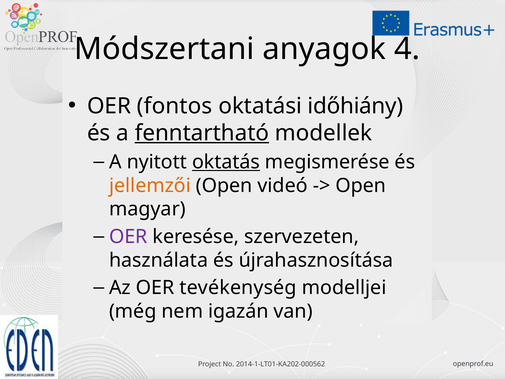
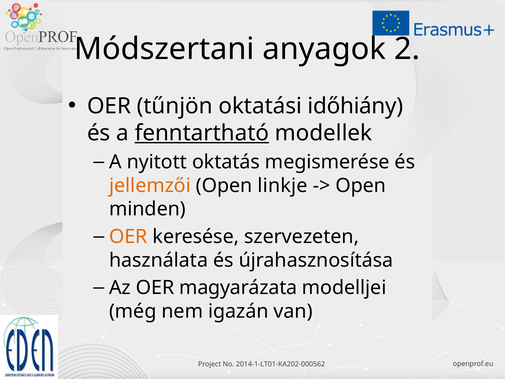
4: 4 -> 2 (407, 49)
fontos: fontos -> tűnjön (175, 106)
oktatás underline: present -> none (226, 162)
videó: videó -> linkje (283, 185)
magyar: magyar -> minden (147, 209)
OER colour: purple -> orange (128, 237)
tevékenység: tevékenység -> magyarázata (238, 288)
